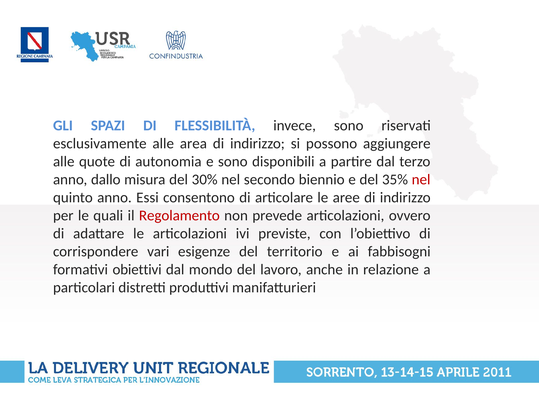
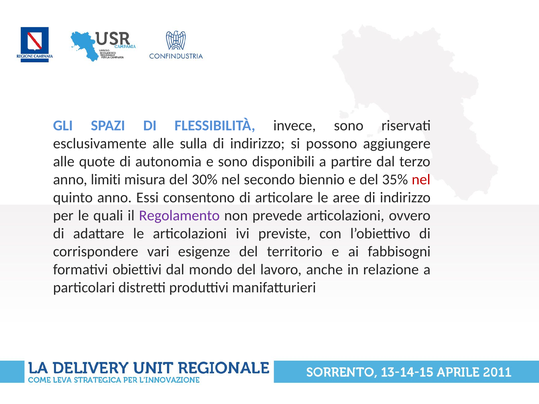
area: area -> sulla (193, 144)
dallo: dallo -> limiti (106, 180)
Regolamento colour: red -> purple (179, 216)
